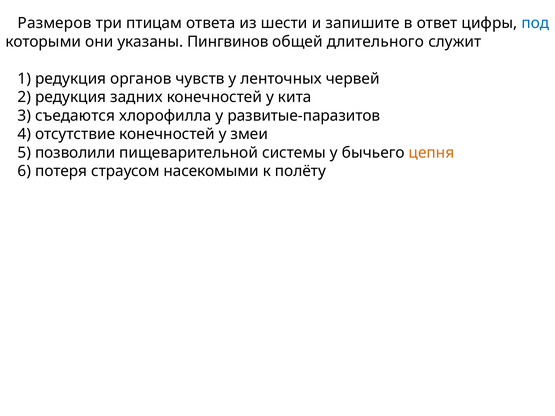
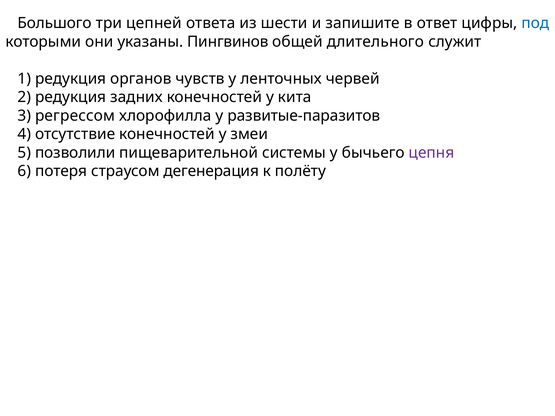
Размеров: Размеров -> Большого (55, 23)
птицам: птицам -> цепней (154, 23)
съедаются: съедаются -> регрессом (75, 116)
цепня colour: orange -> purple (432, 153)
насекомыми: насекомыми -> дегенерация (211, 171)
